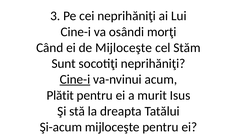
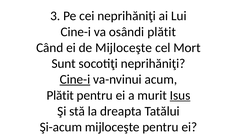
osândi morţi: morţi -> plătit (162, 32)
Stăm: Stăm -> Mort (187, 47)
Isus underline: none -> present (180, 95)
